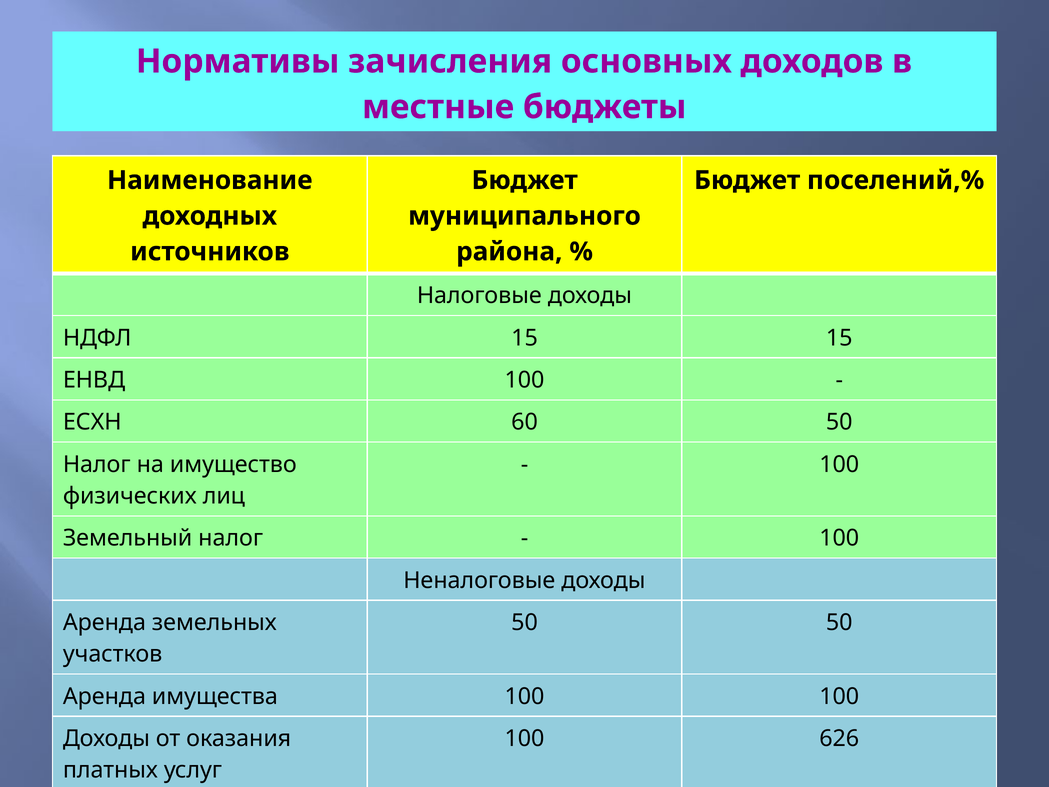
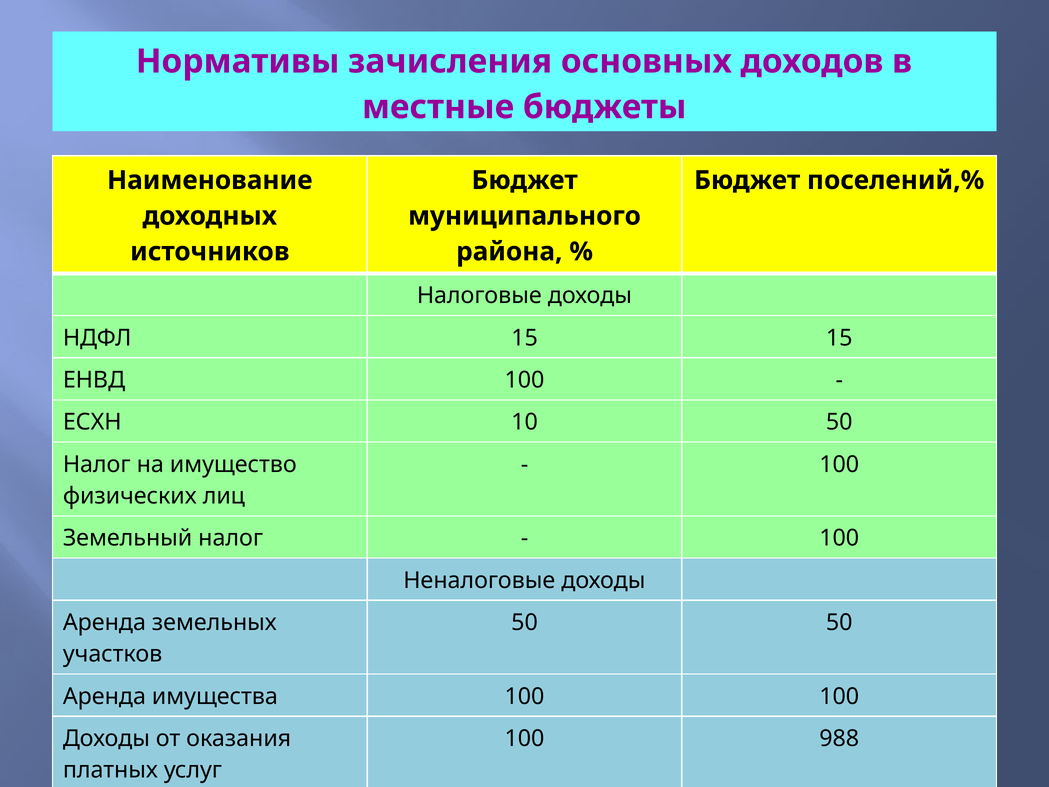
60: 60 -> 10 (525, 422)
626: 626 -> 988 (839, 738)
